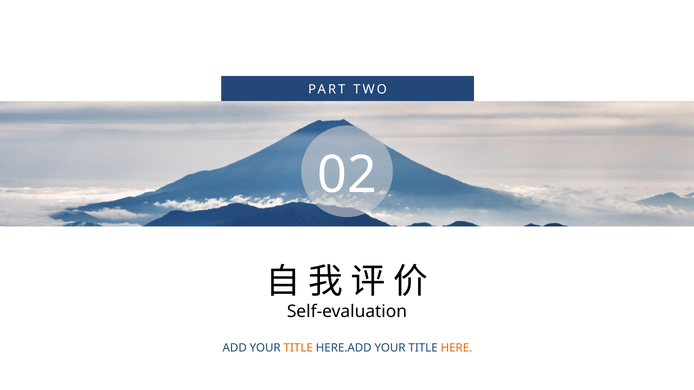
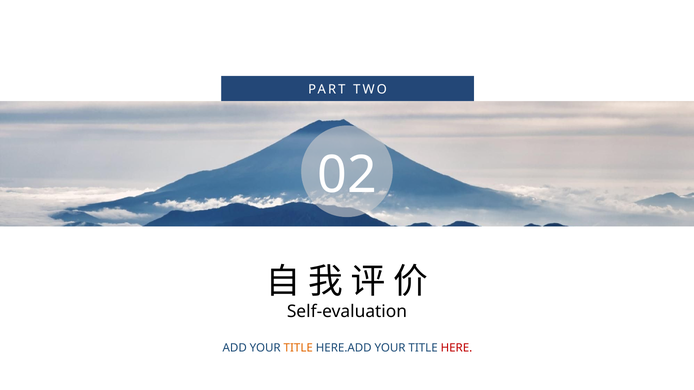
HERE colour: orange -> red (456, 348)
